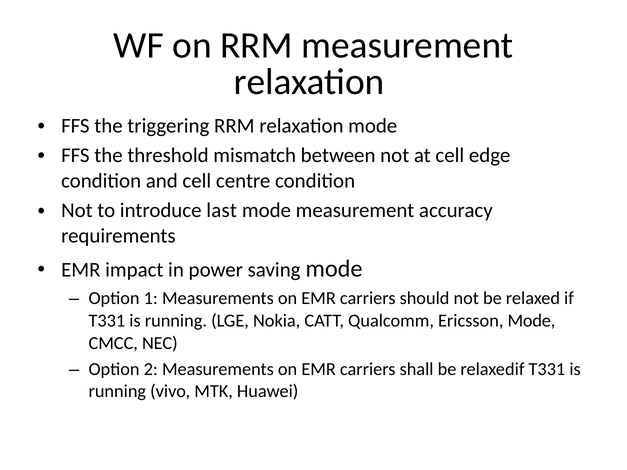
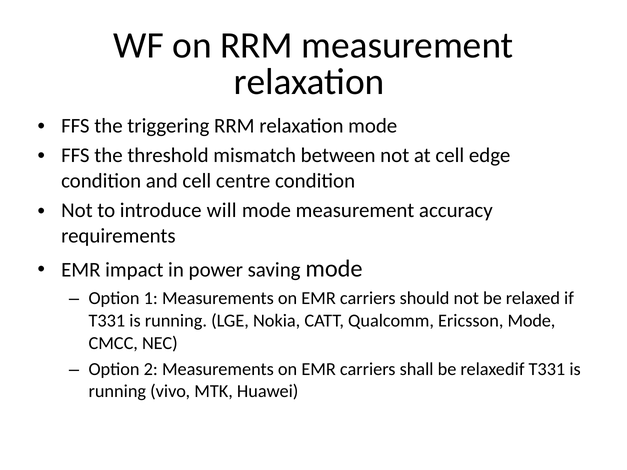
last: last -> will (222, 211)
